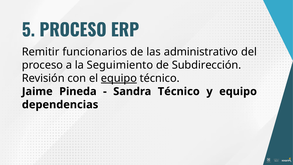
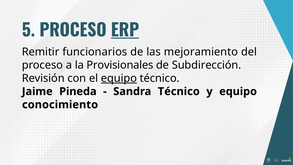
ERP underline: none -> present (125, 31)
administrativo: administrativo -> mejoramiento (201, 52)
Seguimiento: Seguimiento -> Provisionales (120, 65)
dependencias: dependencias -> conocimiento (60, 105)
